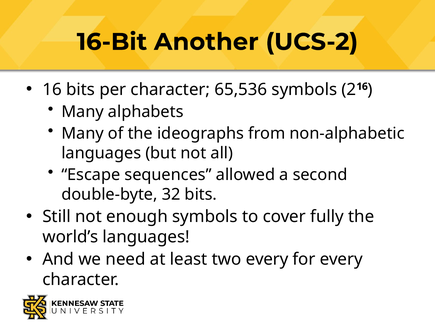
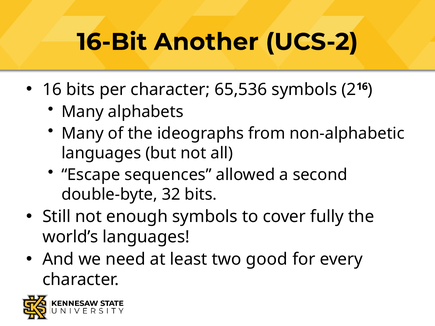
two every: every -> good (267, 260)
